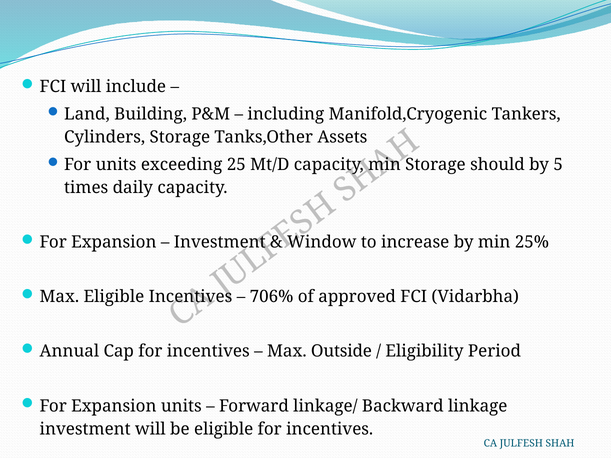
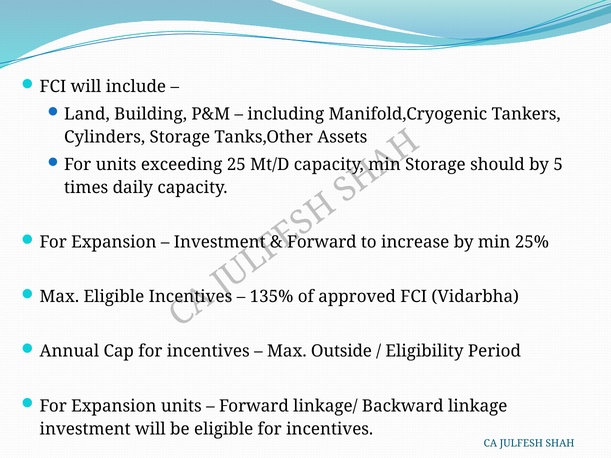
Window: Window -> Forward (322, 242)
706%: 706% -> 135% (272, 297)
